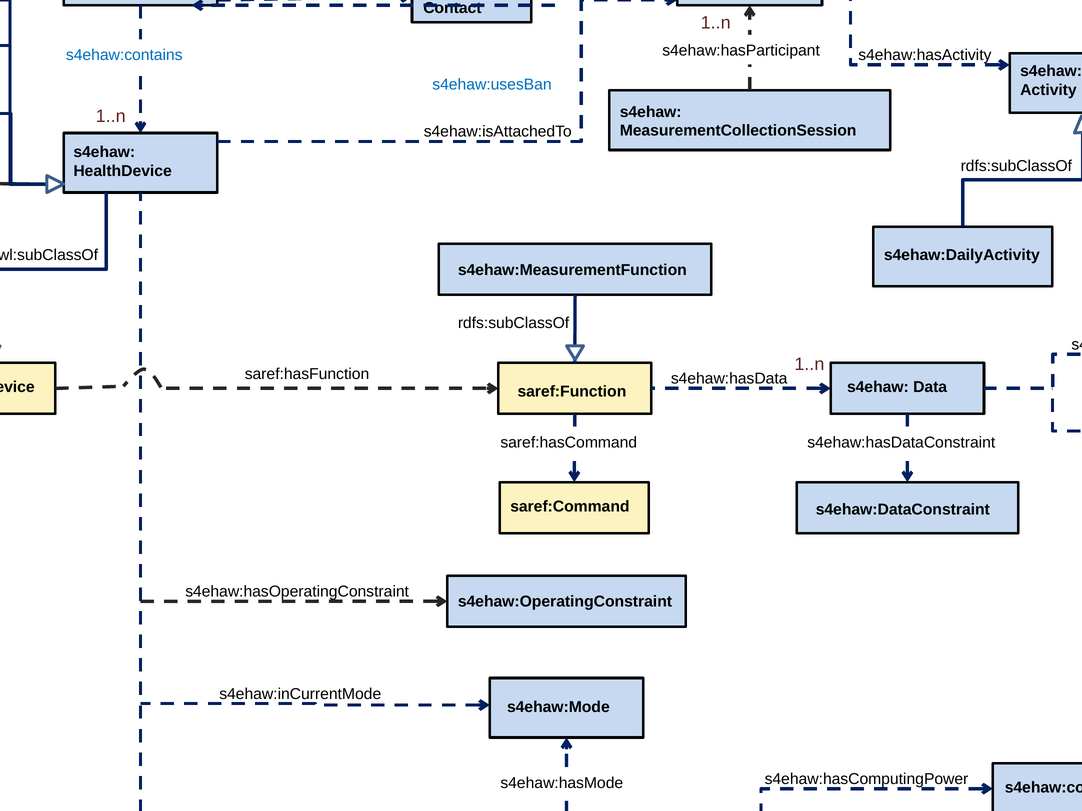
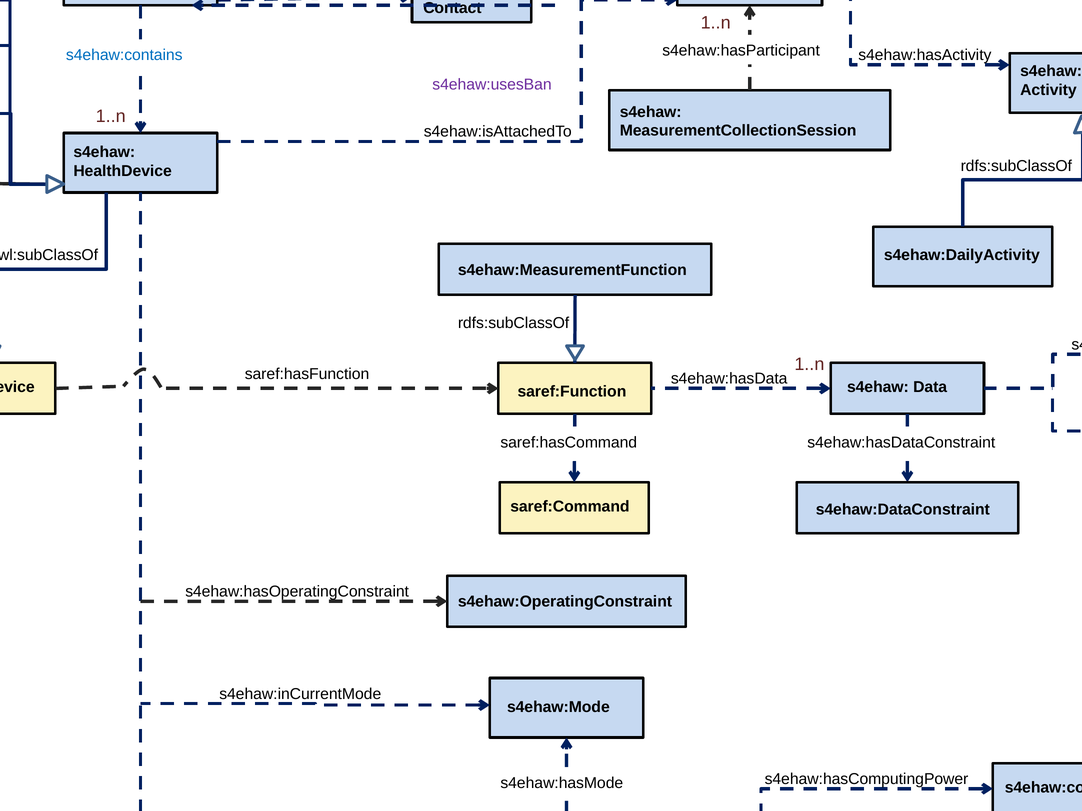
s4ehaw:usesBan colour: blue -> purple (492, 85)
